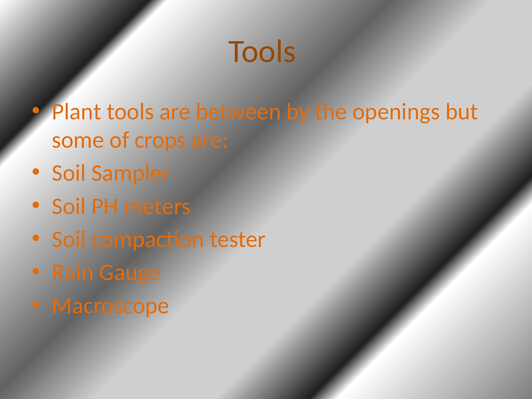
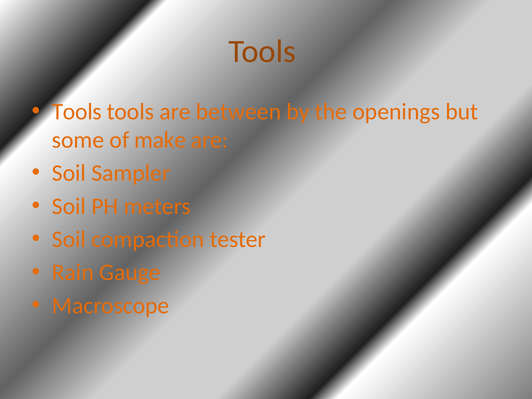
Plant: Plant -> Tools (77, 112)
crops: crops -> make (160, 140)
